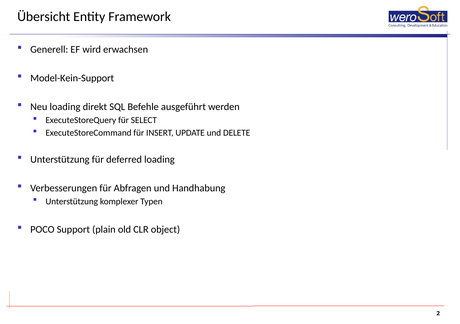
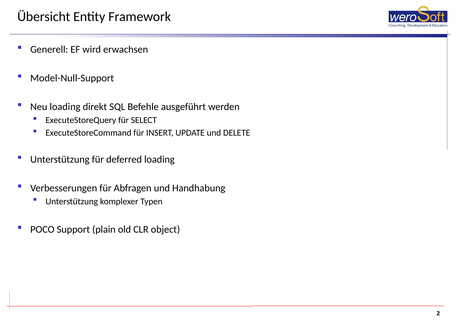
Model-Kein-Support: Model-Kein-Support -> Model-Null-Support (72, 78)
